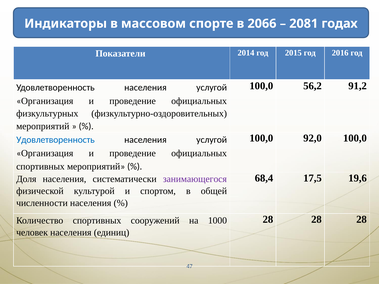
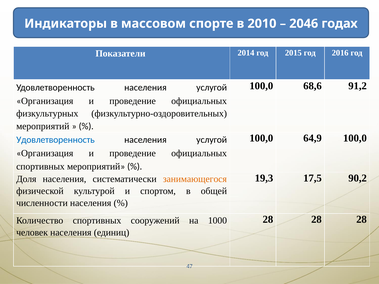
2066: 2066 -> 2010 (262, 24)
2081: 2081 -> 2046 (304, 24)
56,2: 56,2 -> 68,6 (313, 86)
92,0: 92,0 -> 64,9 (313, 138)
68,4: 68,4 -> 19,3 (264, 178)
19,6: 19,6 -> 90,2 (358, 178)
занимающегося colour: purple -> orange (195, 179)
